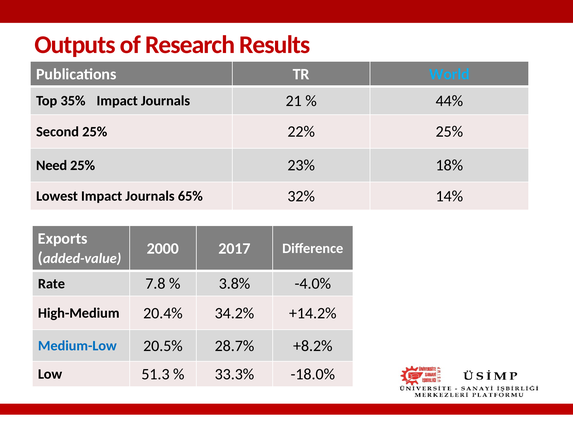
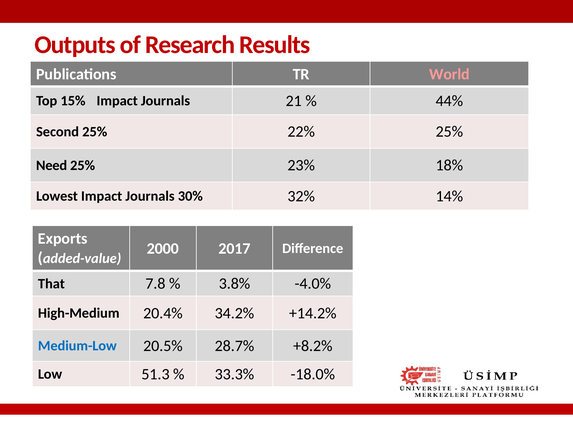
World colour: light blue -> pink (449, 74)
35%: 35% -> 15% (73, 101)
65%: 65% -> 30% (190, 197)
Rate: Rate -> That (51, 284)
